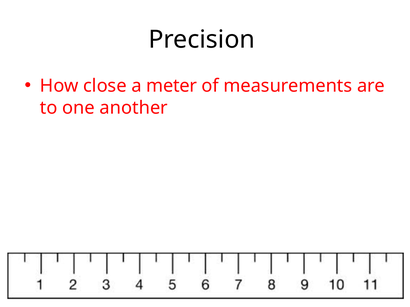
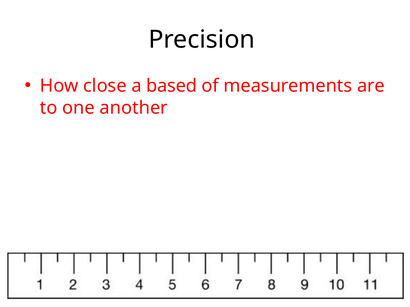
meter: meter -> based (172, 86)
